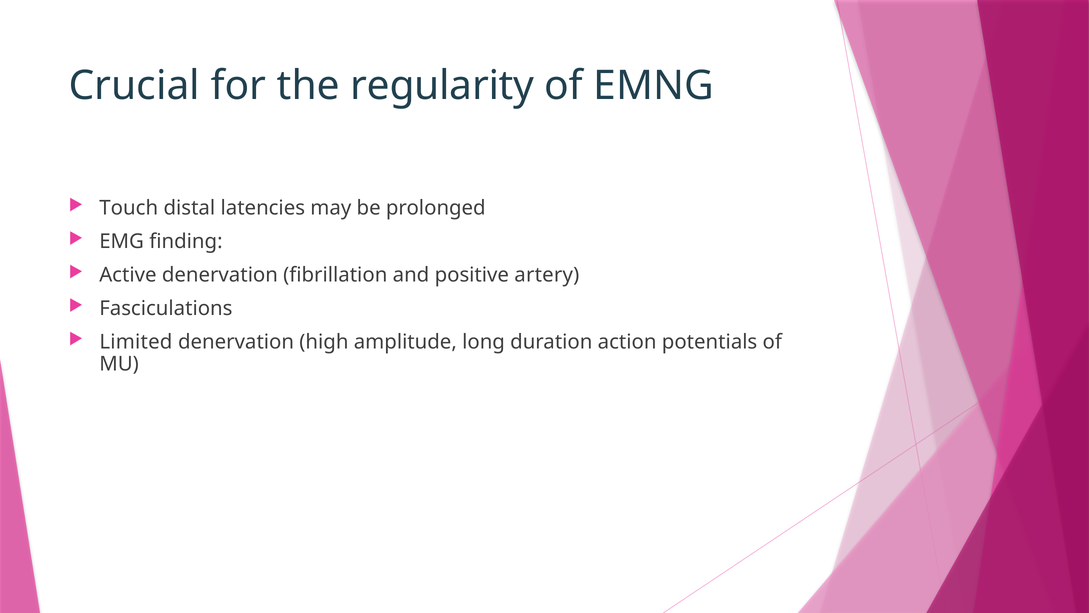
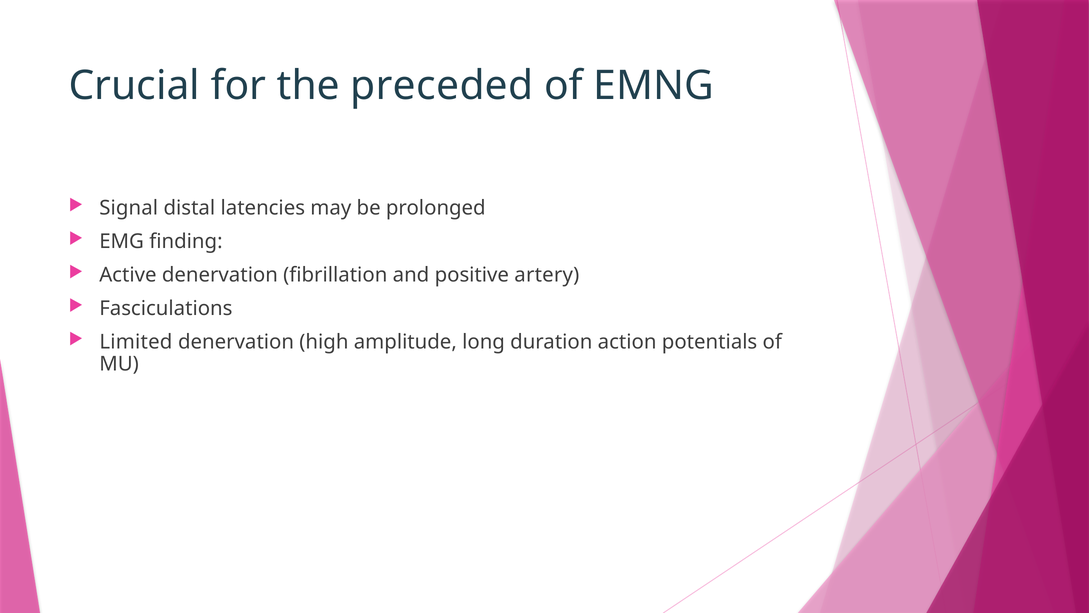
regularity: regularity -> preceded (442, 86)
Touch: Touch -> Signal (129, 208)
